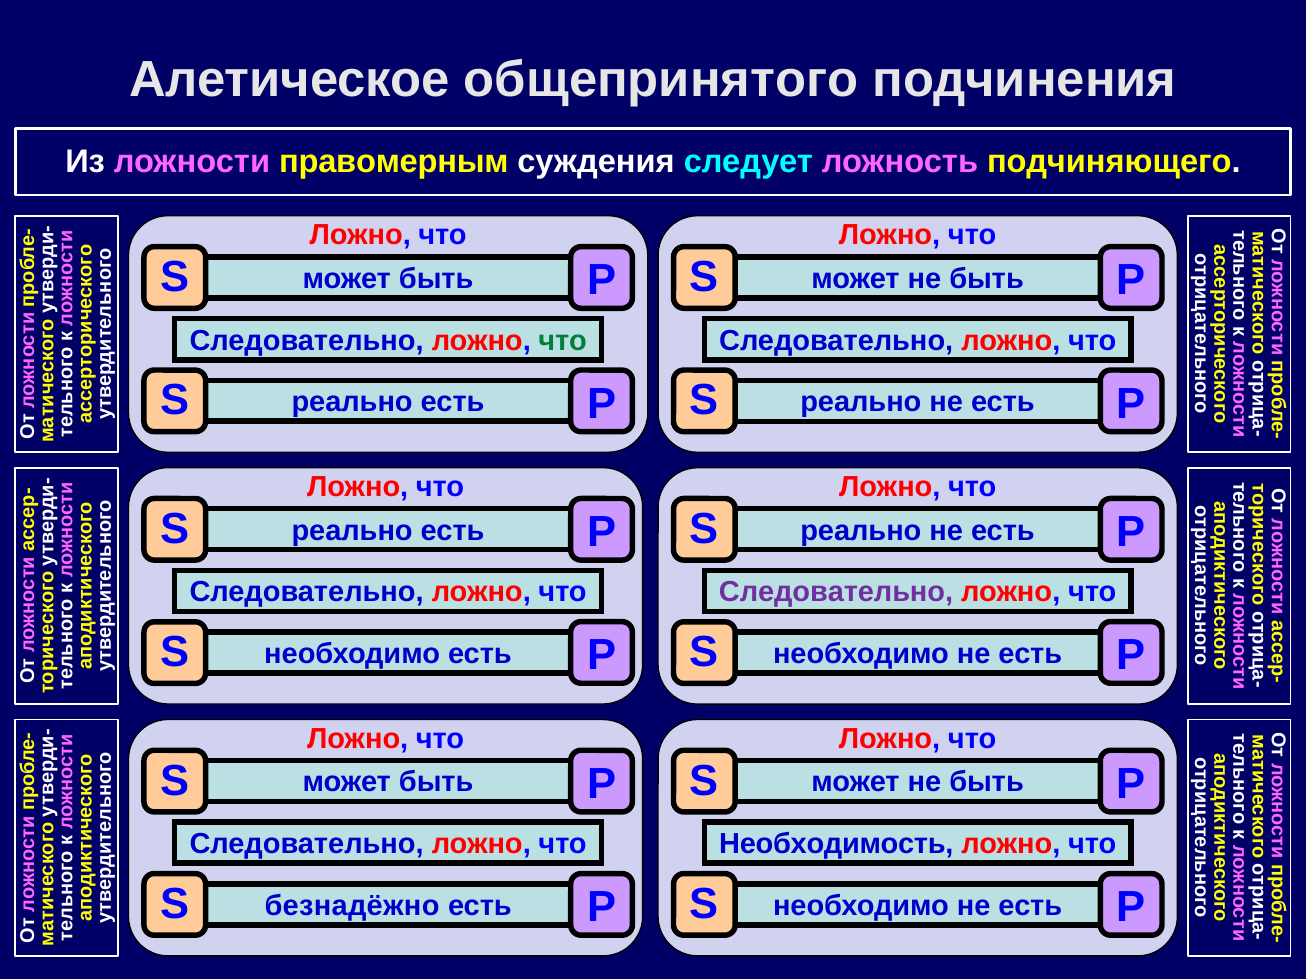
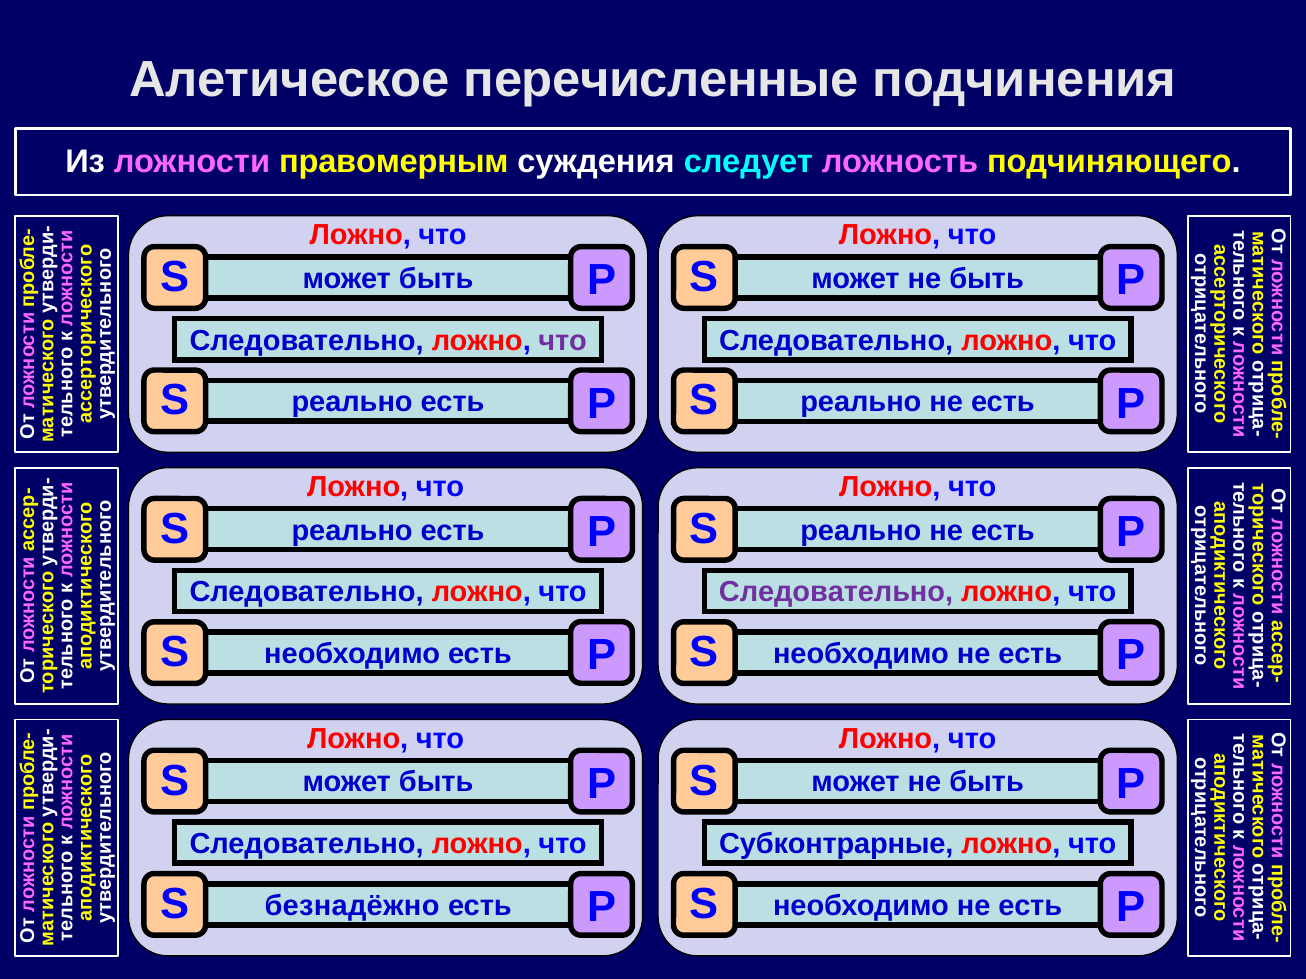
общепринятого: общепринятого -> перечисленные (661, 79)
что colour: green -> purple (563, 341)
Необходимость: Необходимость -> Субконтрарные (836, 845)
